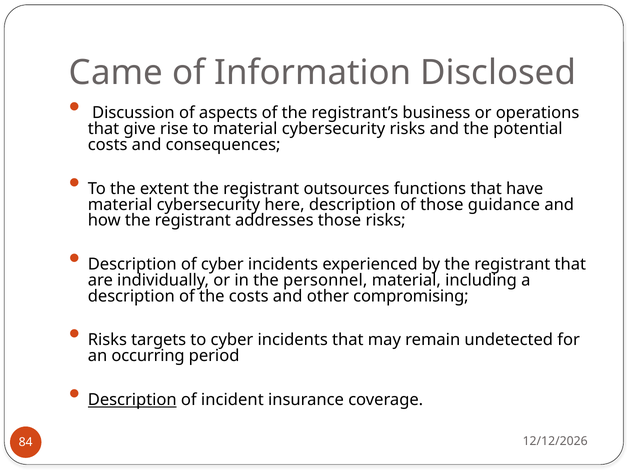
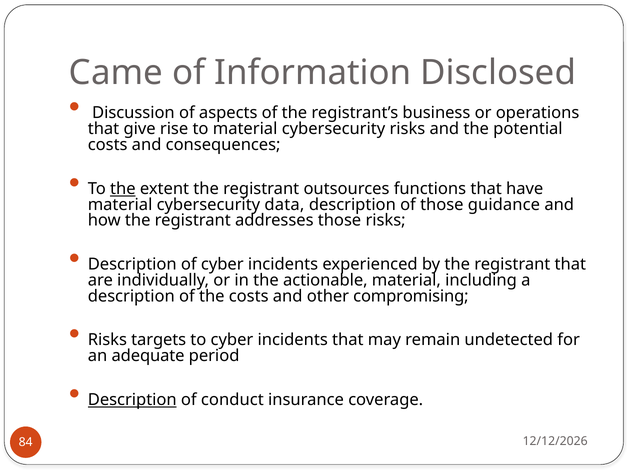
the underline: none -> present (123, 189)
here: here -> data (284, 205)
personnel: personnel -> actionable (325, 280)
occurring: occurring -> adequate (148, 356)
incident: incident -> conduct (232, 400)
